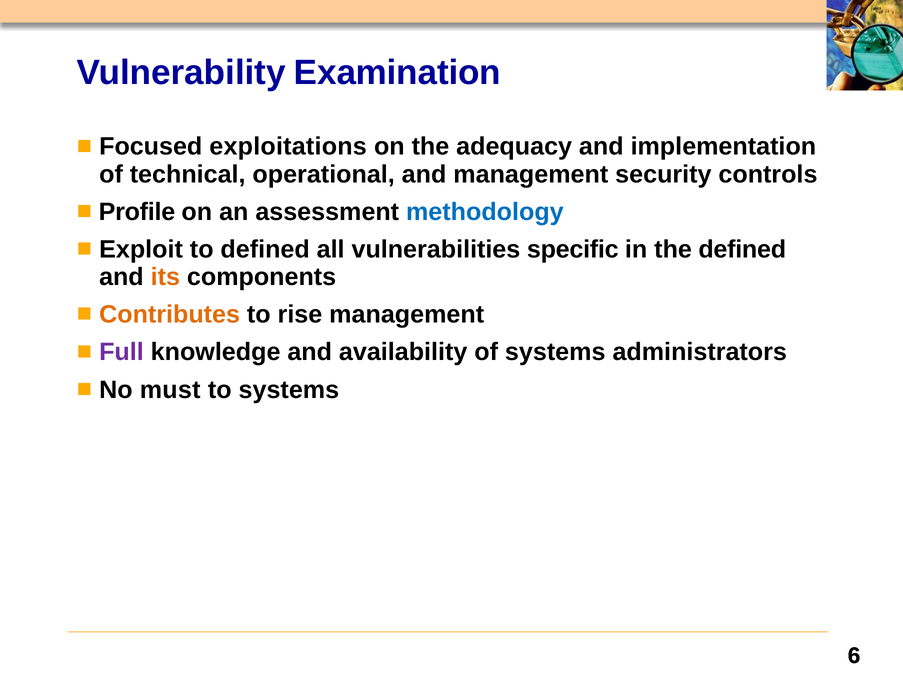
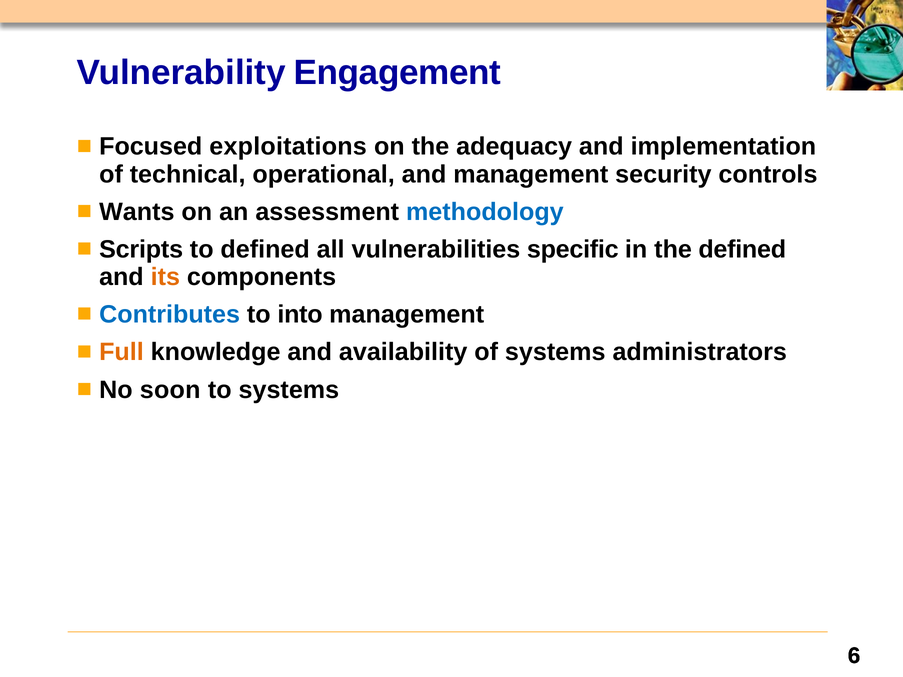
Examination: Examination -> Engagement (397, 73)
Profile: Profile -> Wants (137, 212)
Exploit: Exploit -> Scripts (141, 250)
Contributes colour: orange -> blue (170, 315)
rise: rise -> into (300, 315)
Full colour: purple -> orange (121, 352)
must: must -> soon (170, 390)
